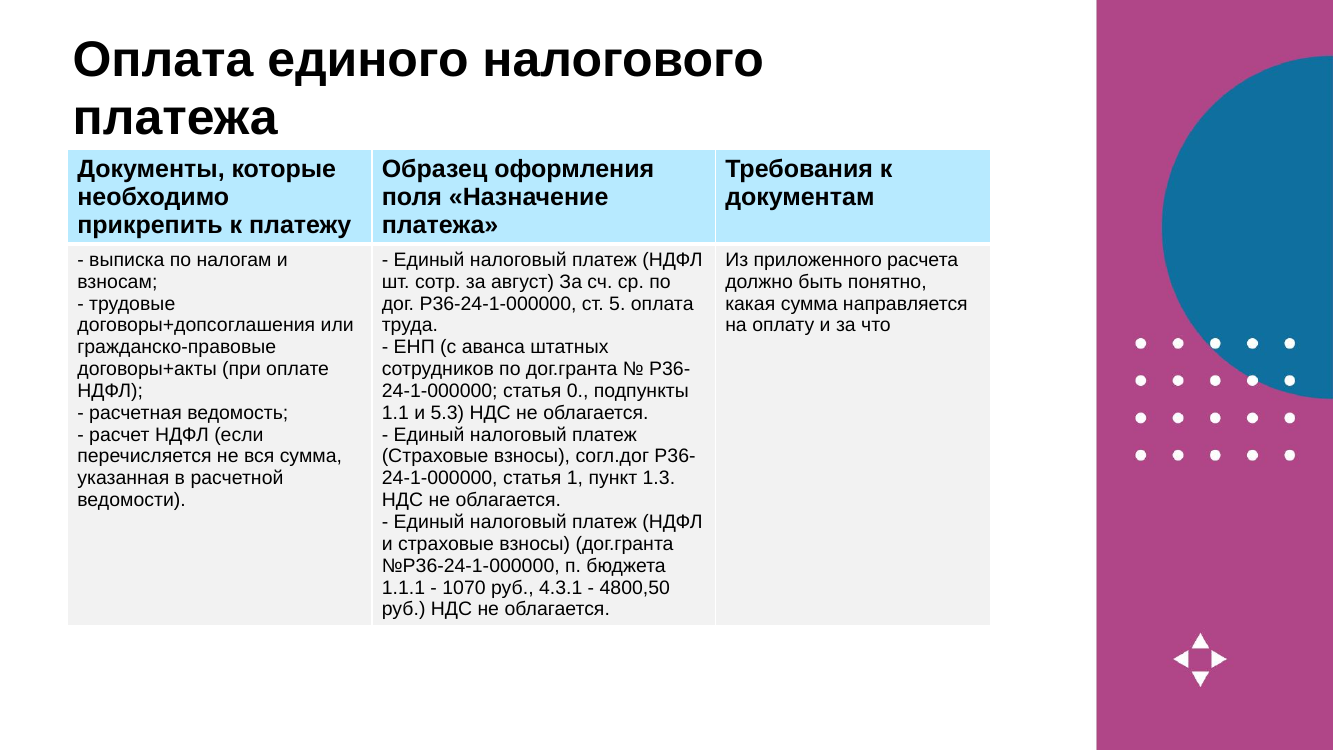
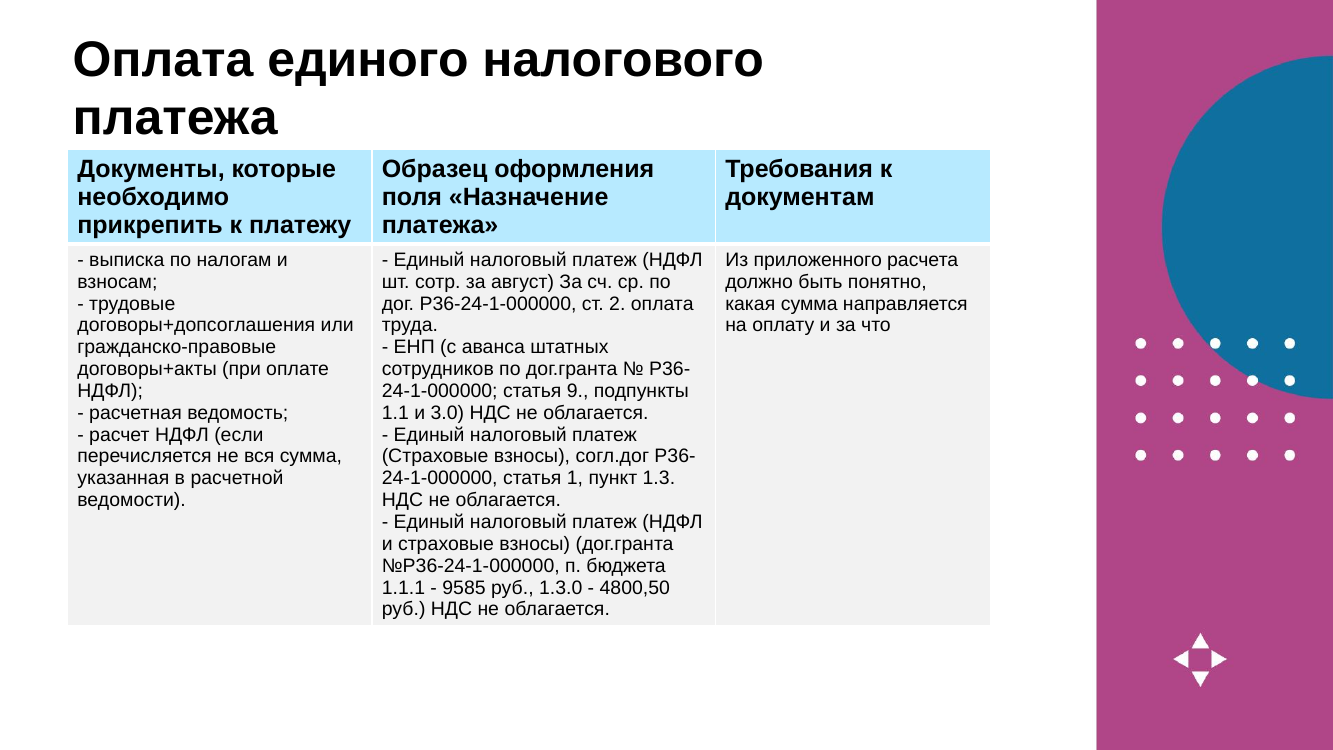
5: 5 -> 2 (617, 304)
0: 0 -> 9 (578, 391)
5.3: 5.3 -> 3.0 (447, 413)
1070: 1070 -> 9585 (464, 588)
4.3.1: 4.3.1 -> 1.3.0 (561, 588)
